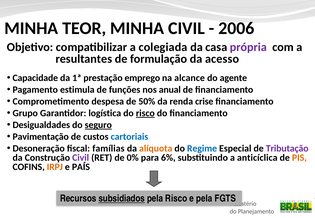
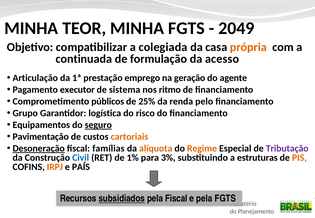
MINHA CIVIL: CIVIL -> FGTS (187, 28)
2006: 2006 -> 2049 (236, 28)
própria colour: purple -> orange (248, 47)
resultantes: resultantes -> continuada (84, 59)
Capacidade: Capacidade -> Articulação (35, 78)
alcance: alcance -> geração (190, 78)
estimula: estimula -> executor (77, 90)
funções: funções -> sistema (125, 90)
anual: anual -> ritmo (170, 90)
despesa: despesa -> públicos (108, 102)
50%: 50% -> 25% (147, 102)
crise: crise -> pelo (204, 102)
risco underline: present -> none (145, 113)
Desigualdades: Desigualdades -> Equipamentos (41, 125)
cartoriais colour: blue -> orange (129, 137)
Desoneração underline: none -> present (39, 148)
Regime colour: blue -> orange (202, 148)
Civil colour: purple -> blue (81, 158)
0%: 0% -> 1% (133, 158)
6%: 6% -> 3% (168, 158)
anticíclica: anticíclica -> estruturas (257, 158)
pela Risco: Risco -> Fiscal (176, 199)
